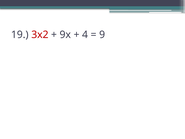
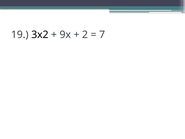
3x2 colour: red -> black (40, 35)
4: 4 -> 2 (85, 35)
9: 9 -> 7 (102, 35)
